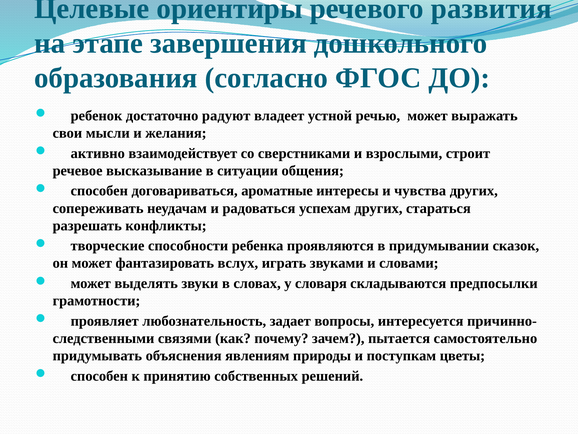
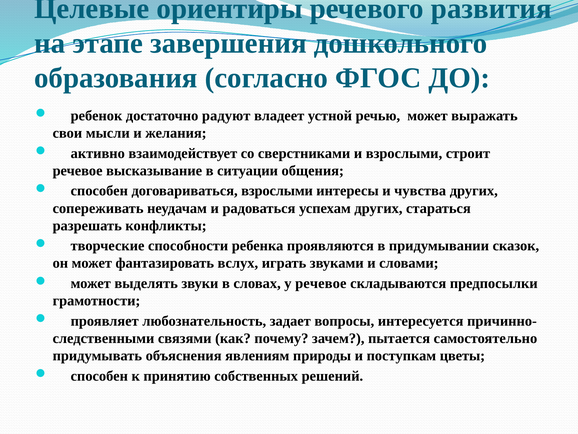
договариваться ароматные: ароматные -> взрослыми (277, 191)
у словаря: словаря -> речевое (321, 283)
